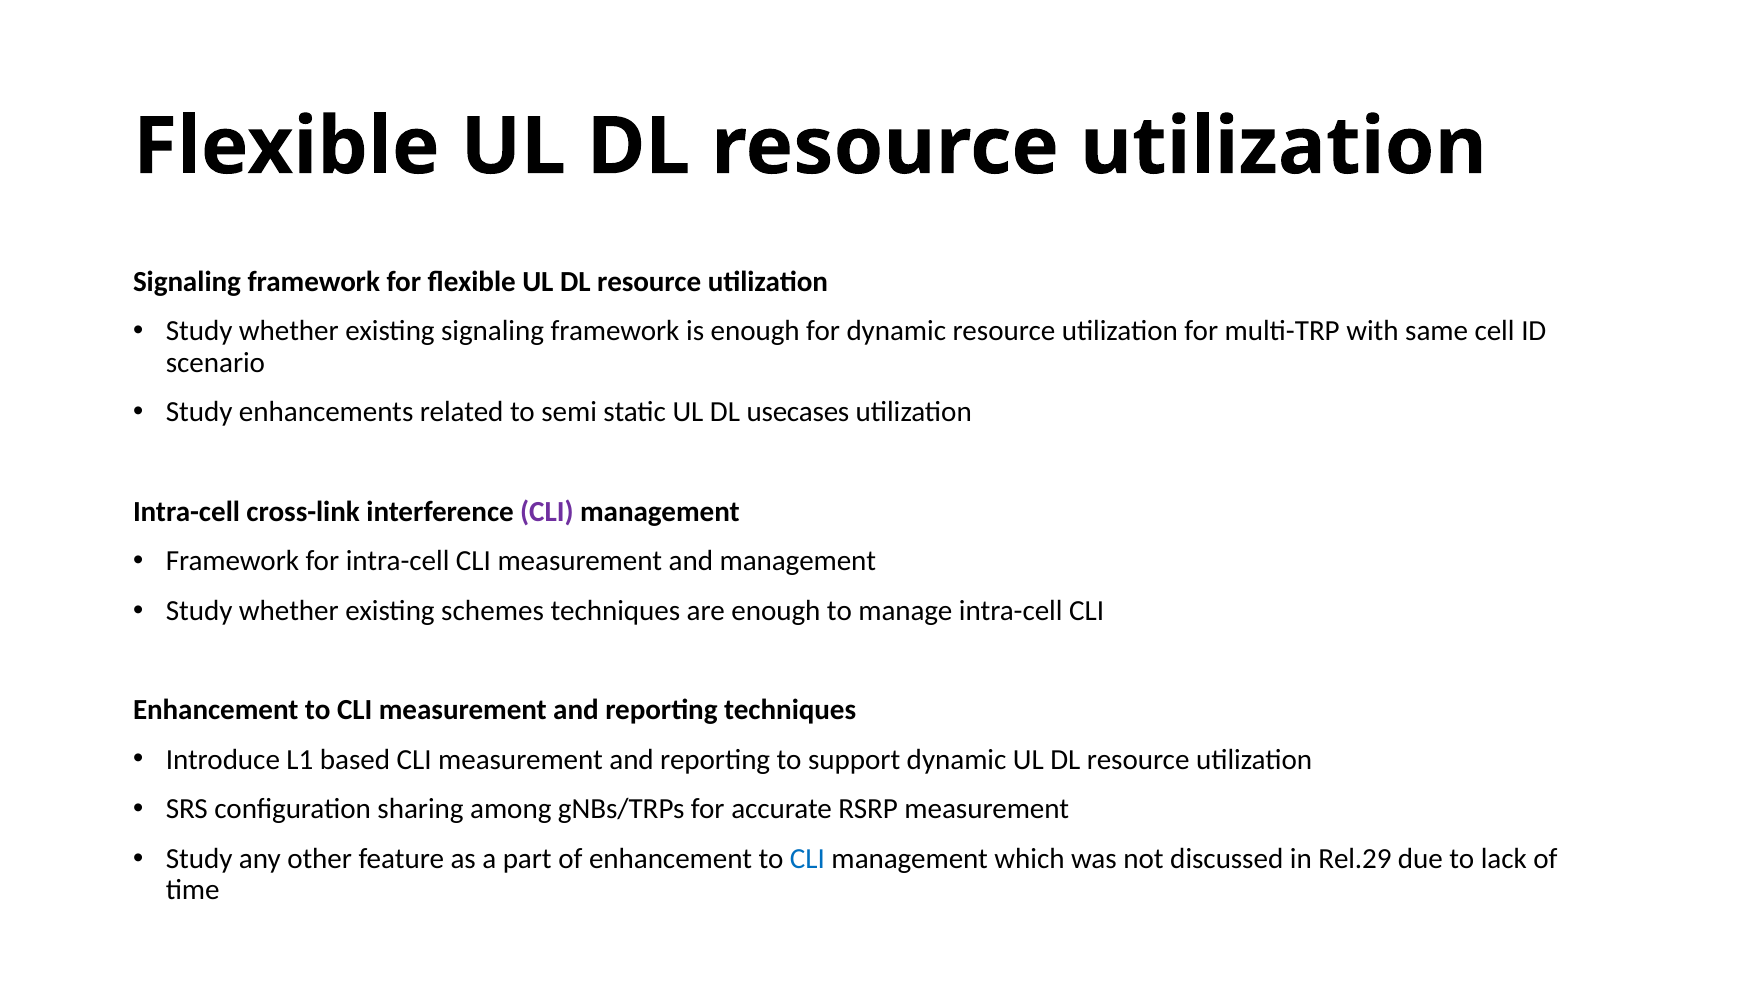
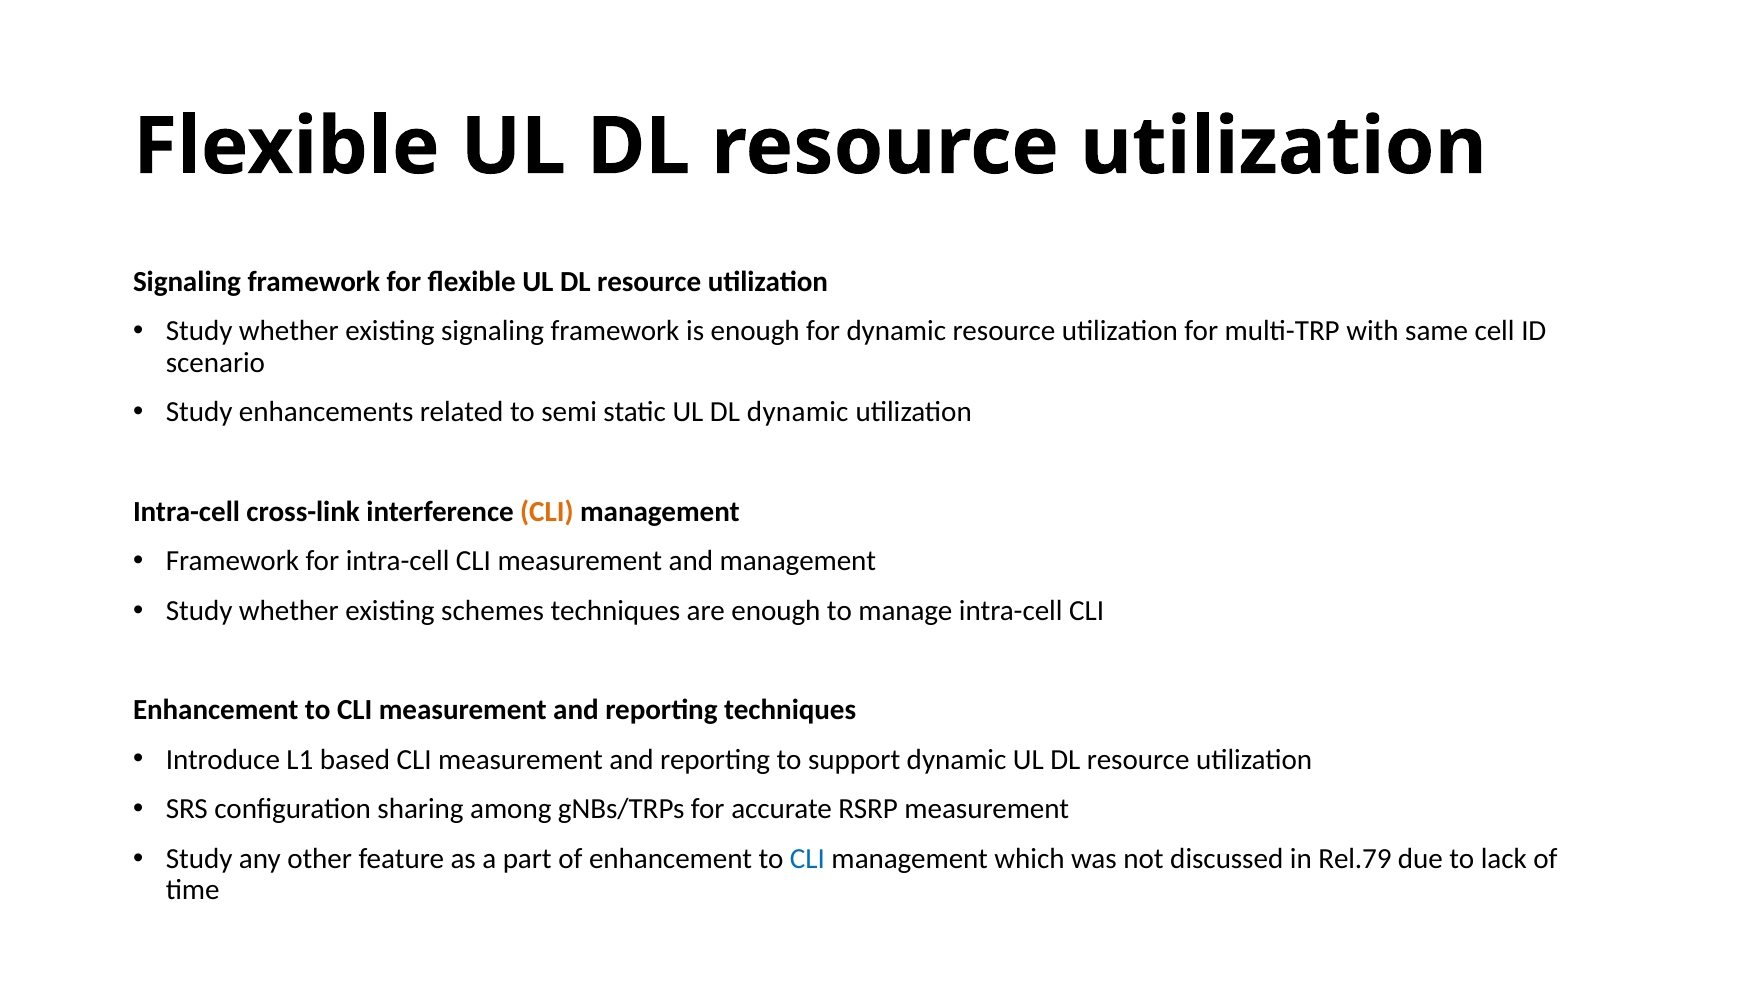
DL usecases: usecases -> dynamic (798, 412)
CLI colour: purple -> orange (547, 512)
Rel.29: Rel.29 -> Rel.79 (1355, 859)
